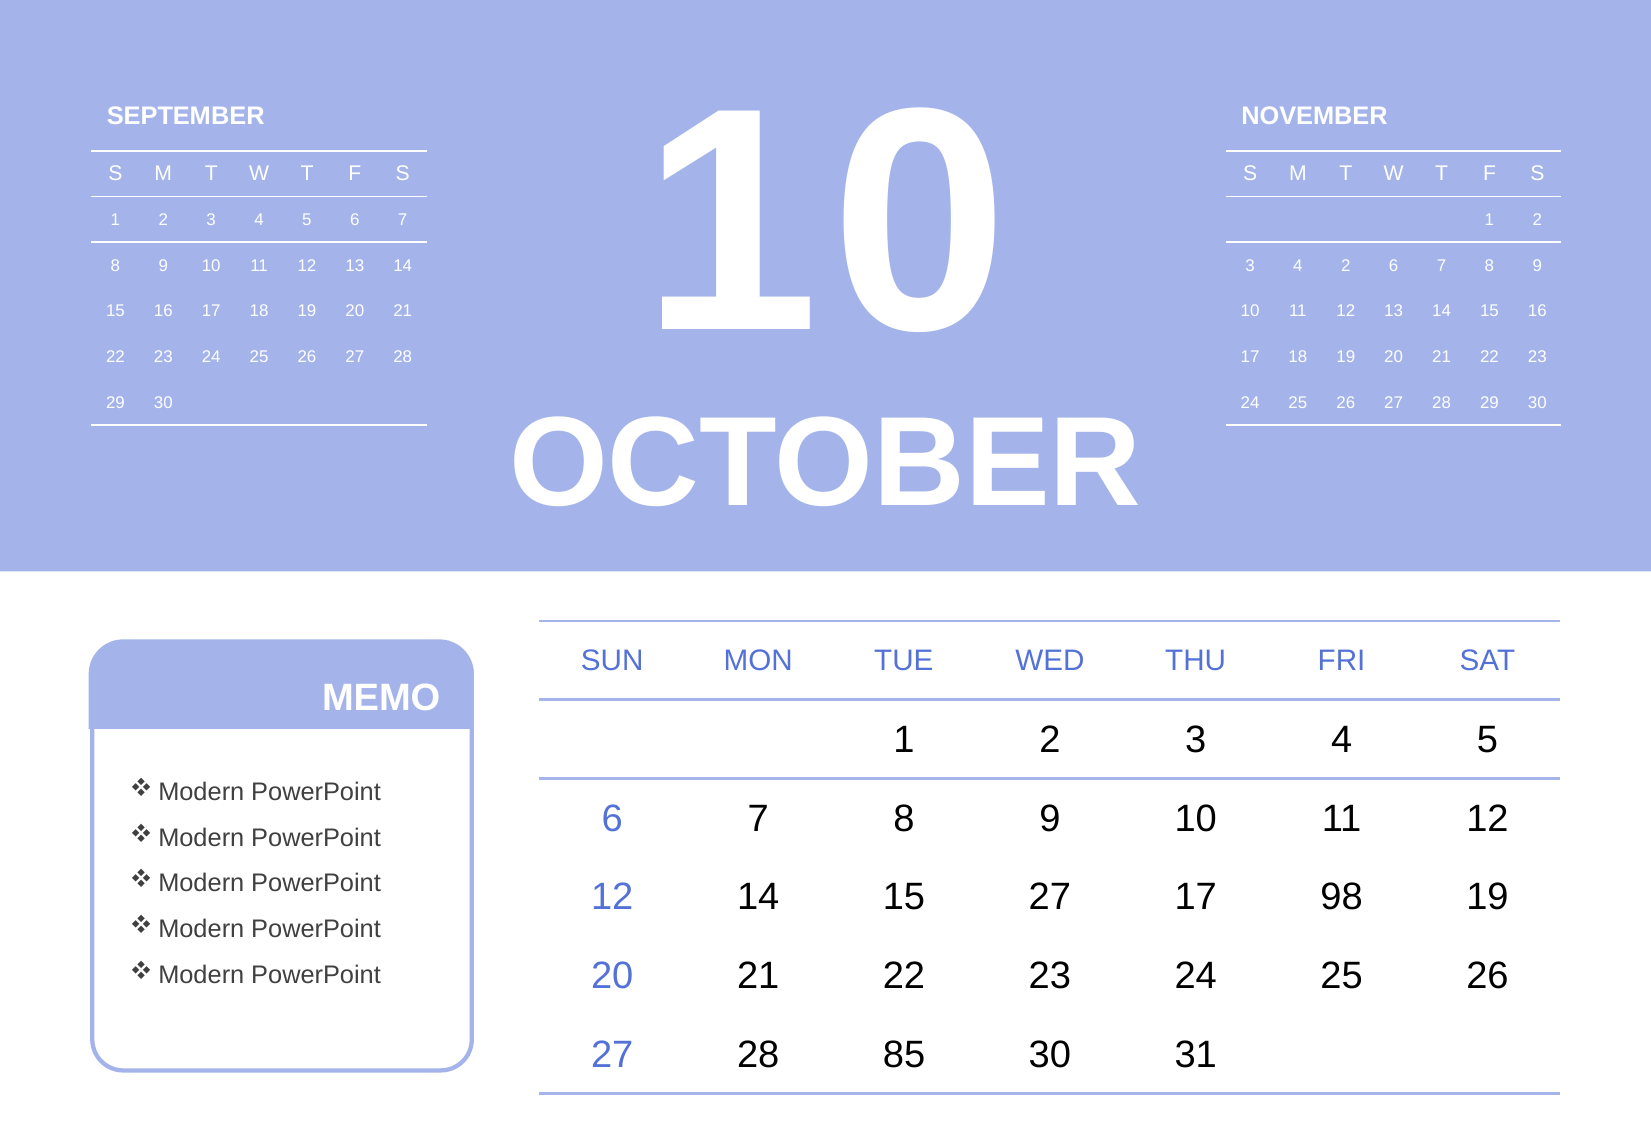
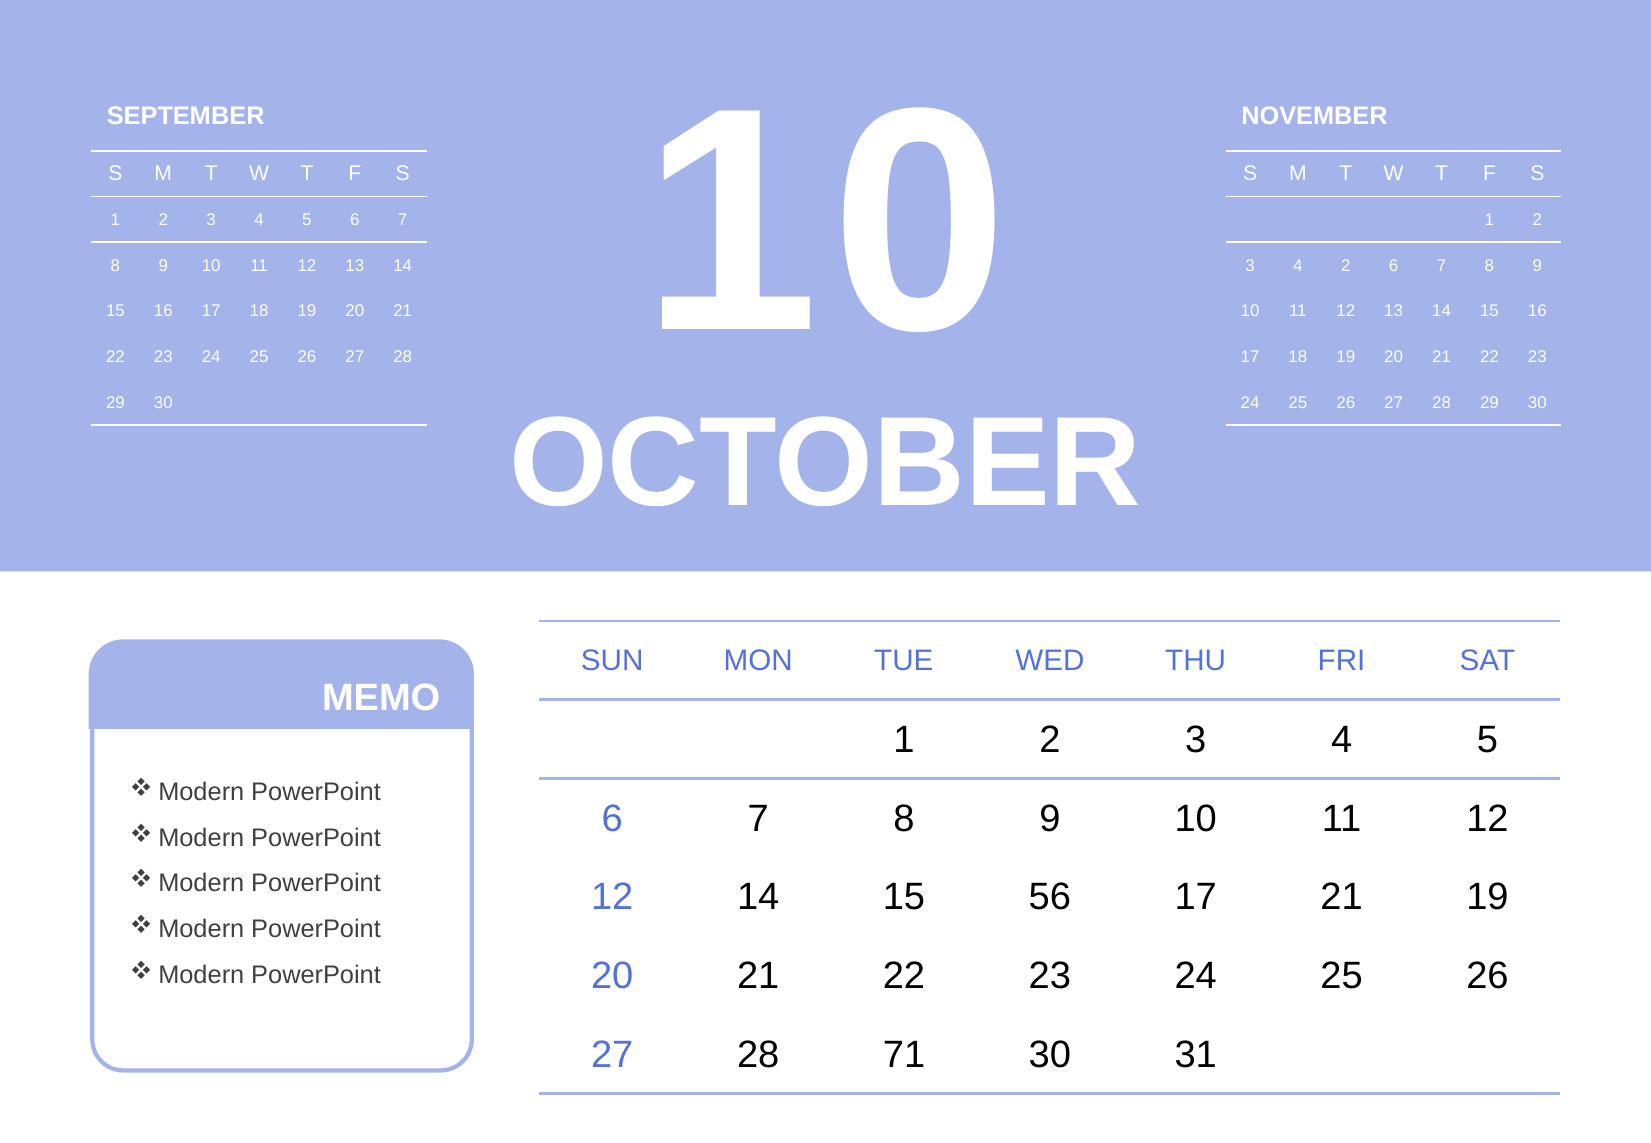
15 27: 27 -> 56 (1050, 897)
17 98: 98 -> 21 (1342, 897)
85: 85 -> 71 (904, 1055)
